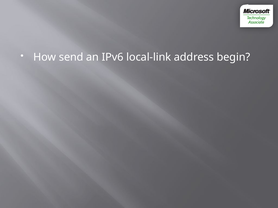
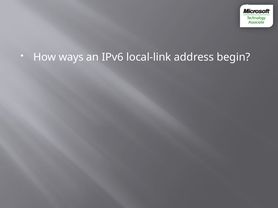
send: send -> ways (71, 57)
